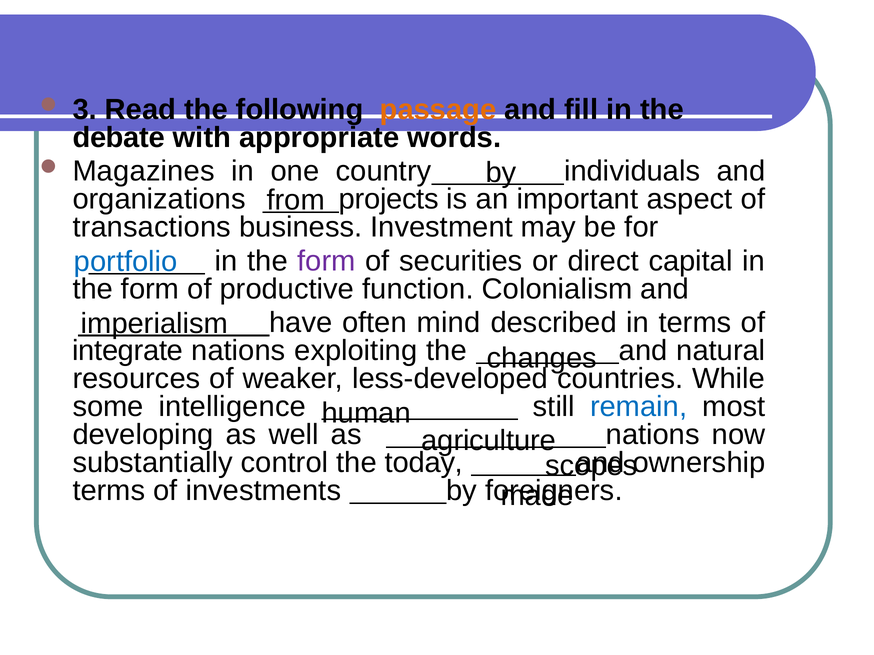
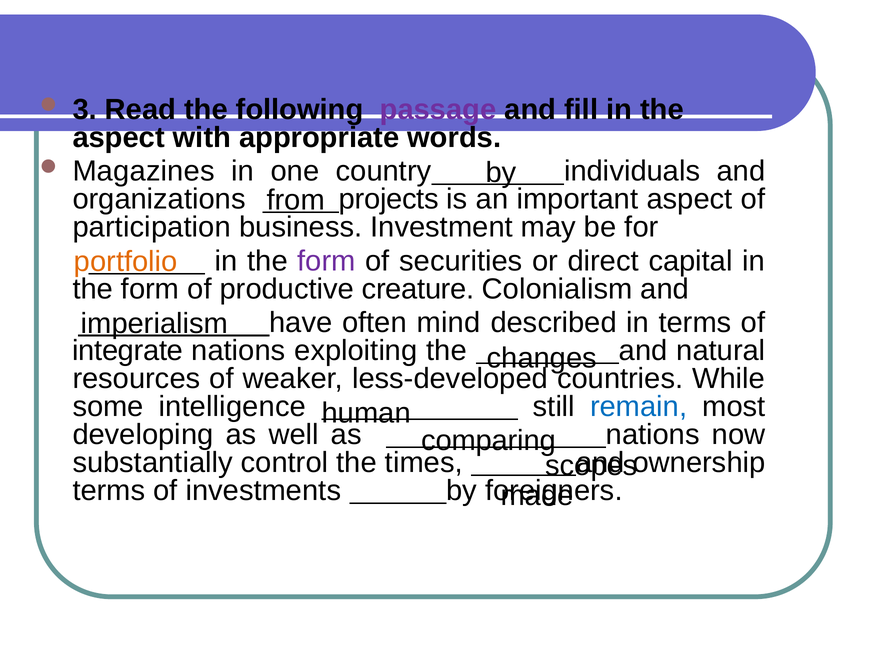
passage colour: orange -> purple (438, 110)
debate: debate -> aspect (119, 138)
transactions: transactions -> participation (152, 227)
portfolio colour: blue -> orange (126, 262)
function: function -> creature (418, 289)
agriculture: agriculture -> comparing (489, 441)
today: today -> times (424, 463)
